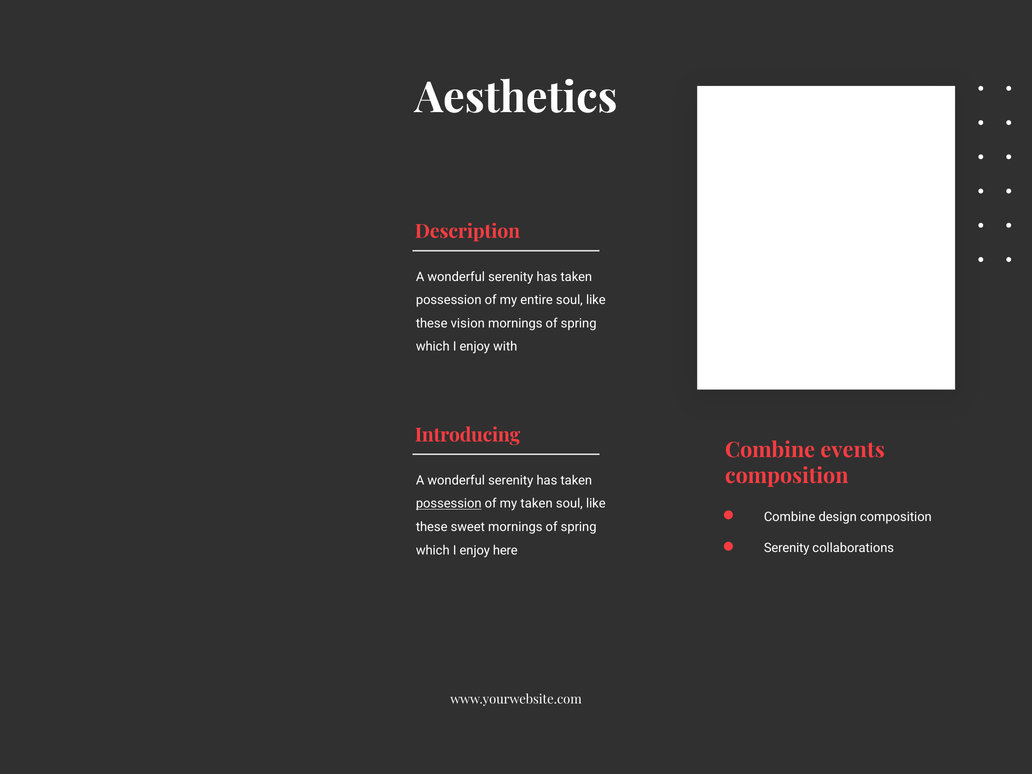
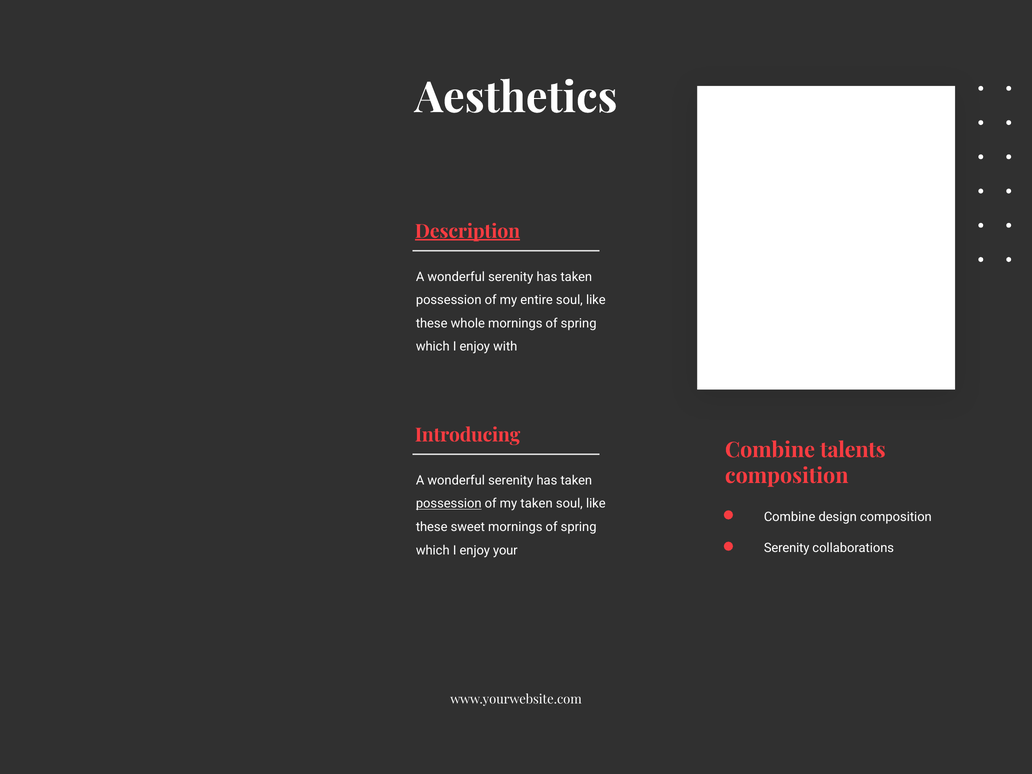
Description underline: none -> present (467, 231)
vision: vision -> whole (468, 323)
events: events -> talents (853, 450)
here: here -> your (505, 550)
